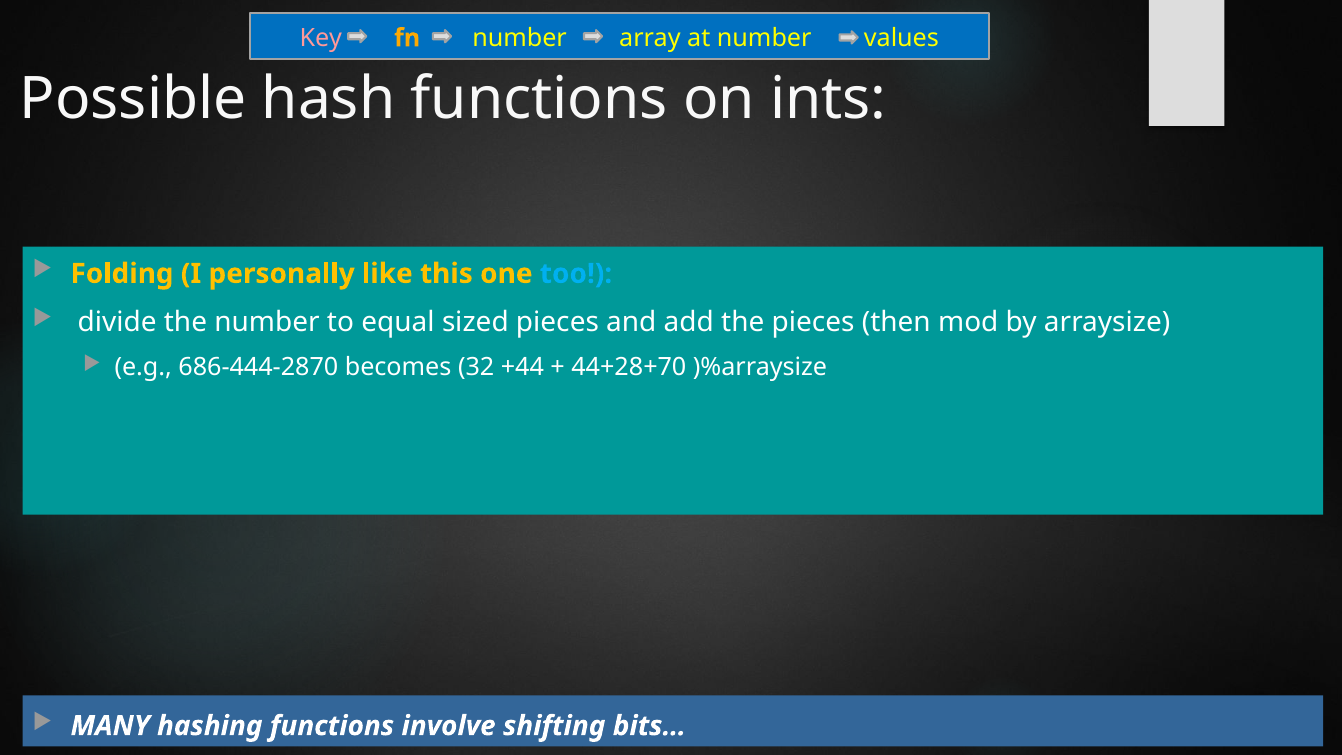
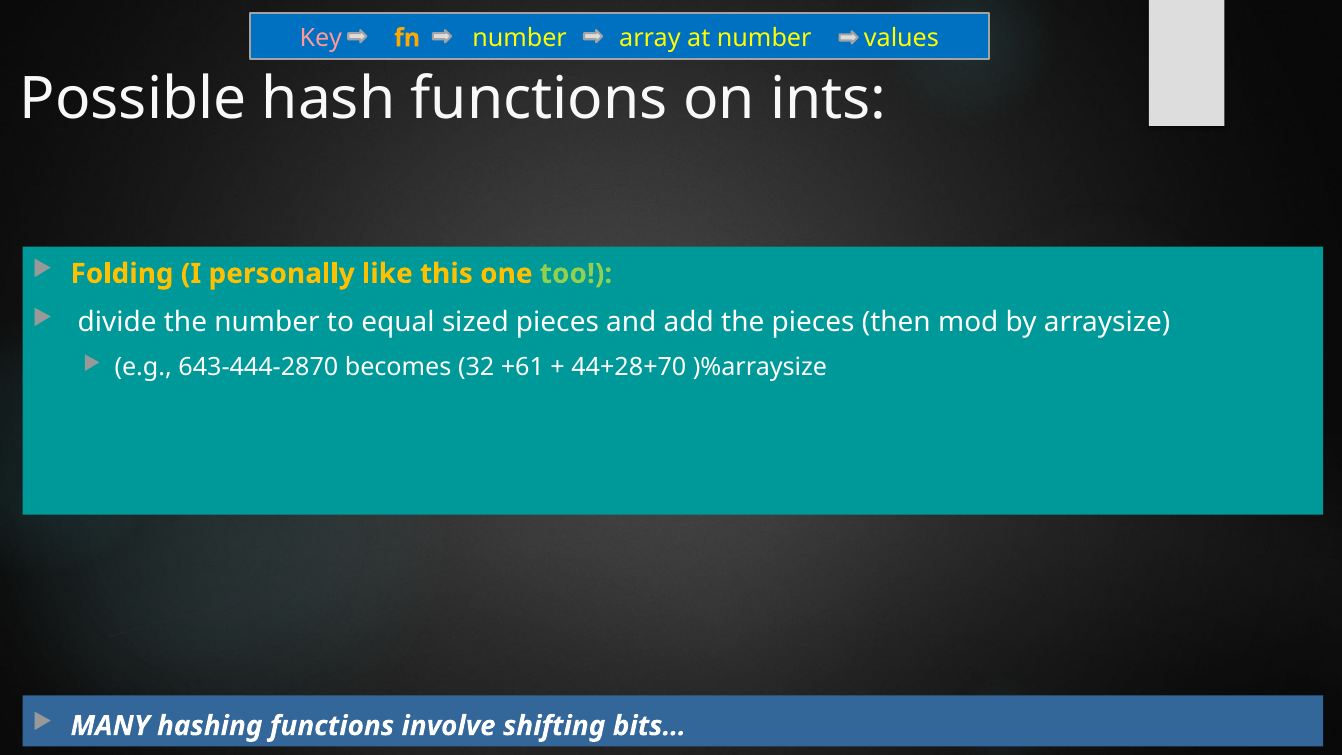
too colour: light blue -> light green (576, 274)
686-444-2870: 686-444-2870 -> 643-444-2870 (258, 368)
+44: +44 -> +61 (522, 368)
